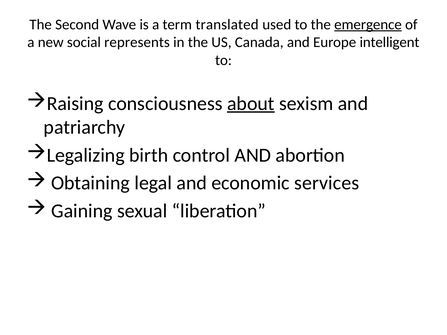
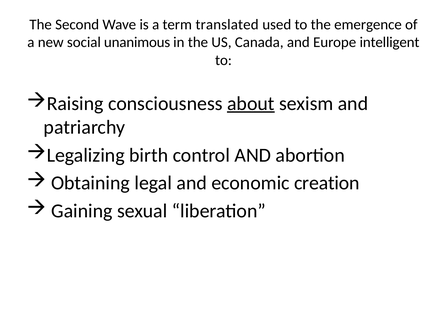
emergence underline: present -> none (368, 25)
represents: represents -> unanimous (137, 42)
services: services -> creation (327, 183)
